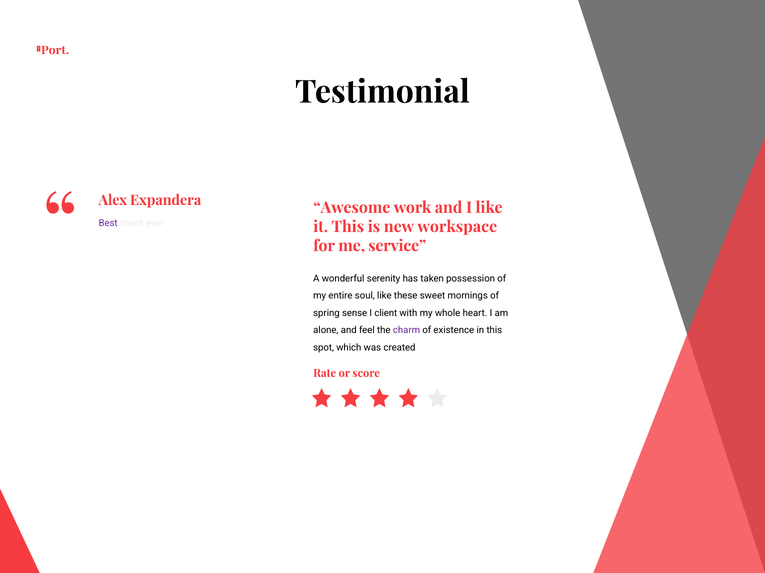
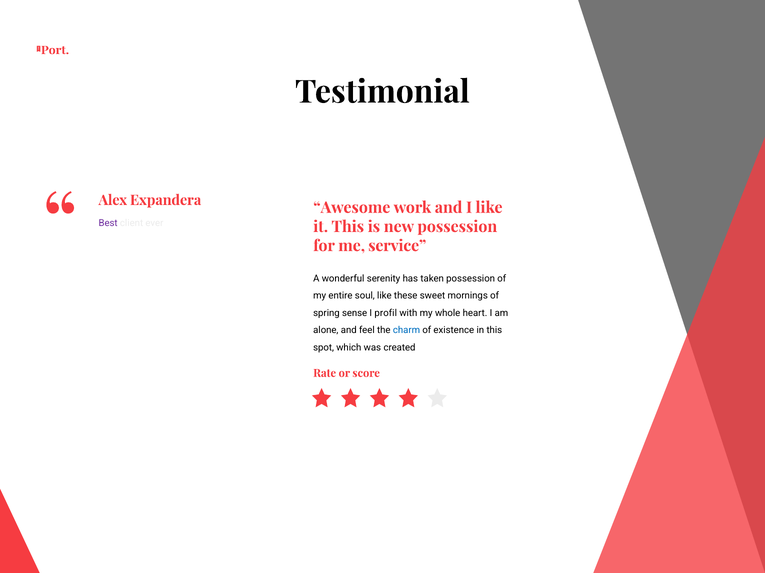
new workspace: workspace -> possession (457, 227)
I client: client -> profil (386, 313)
charm colour: purple -> blue (406, 331)
